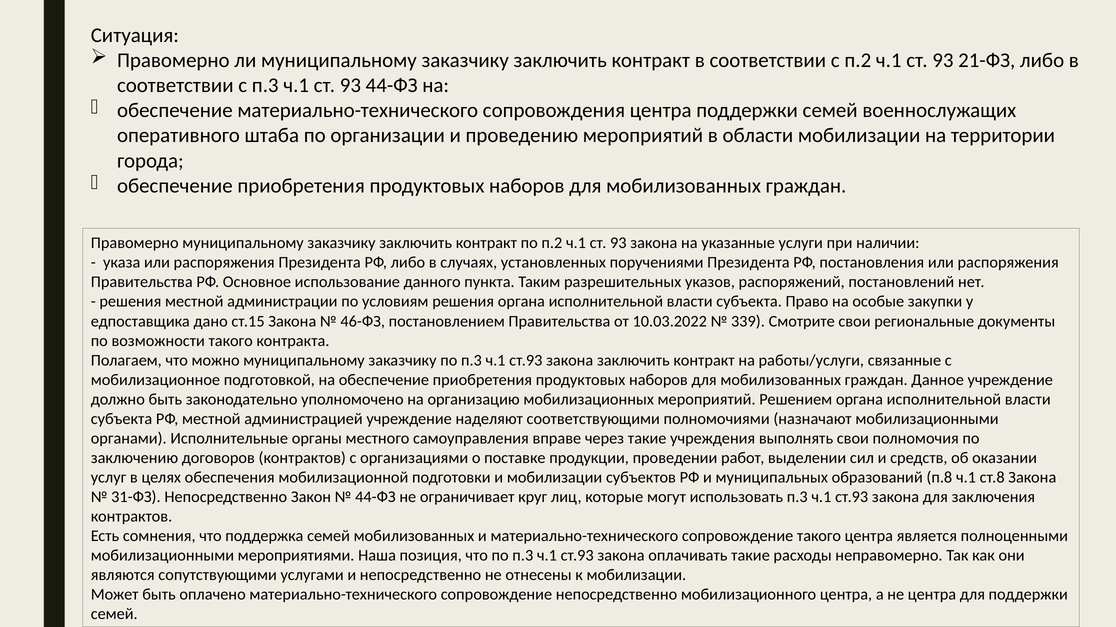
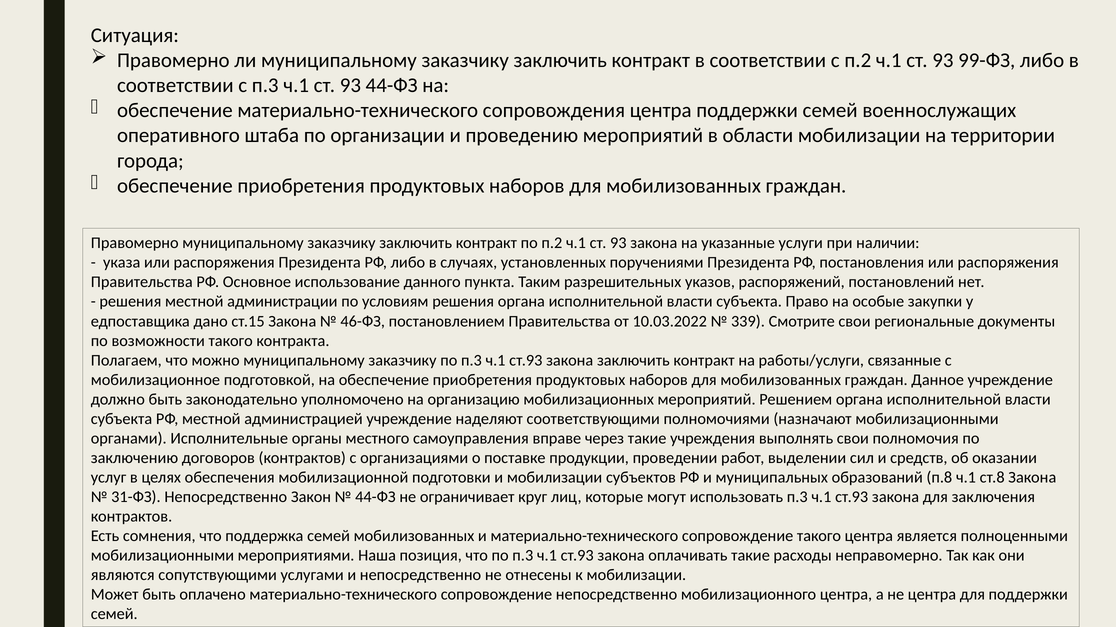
21-ФЗ: 21-ФЗ -> 99-ФЗ (987, 60)
